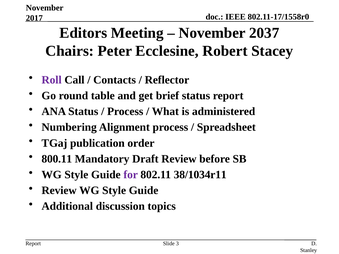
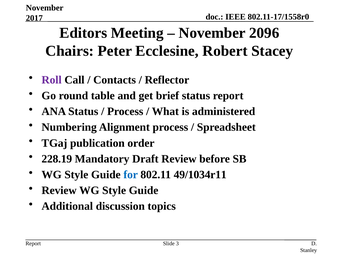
2037: 2037 -> 2096 (264, 33)
800.11: 800.11 -> 228.19 (57, 159)
for colour: purple -> blue (131, 175)
38/1034r11: 38/1034r11 -> 49/1034r11 (200, 175)
